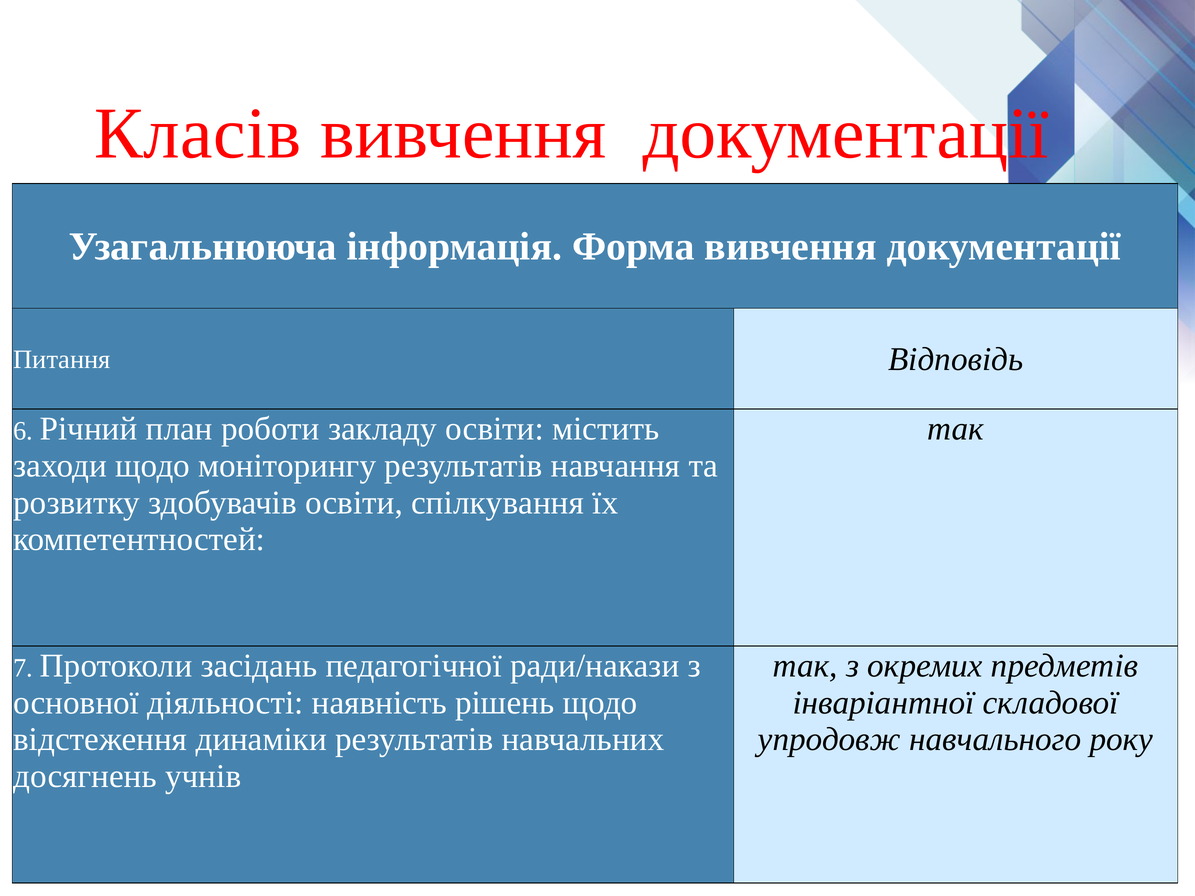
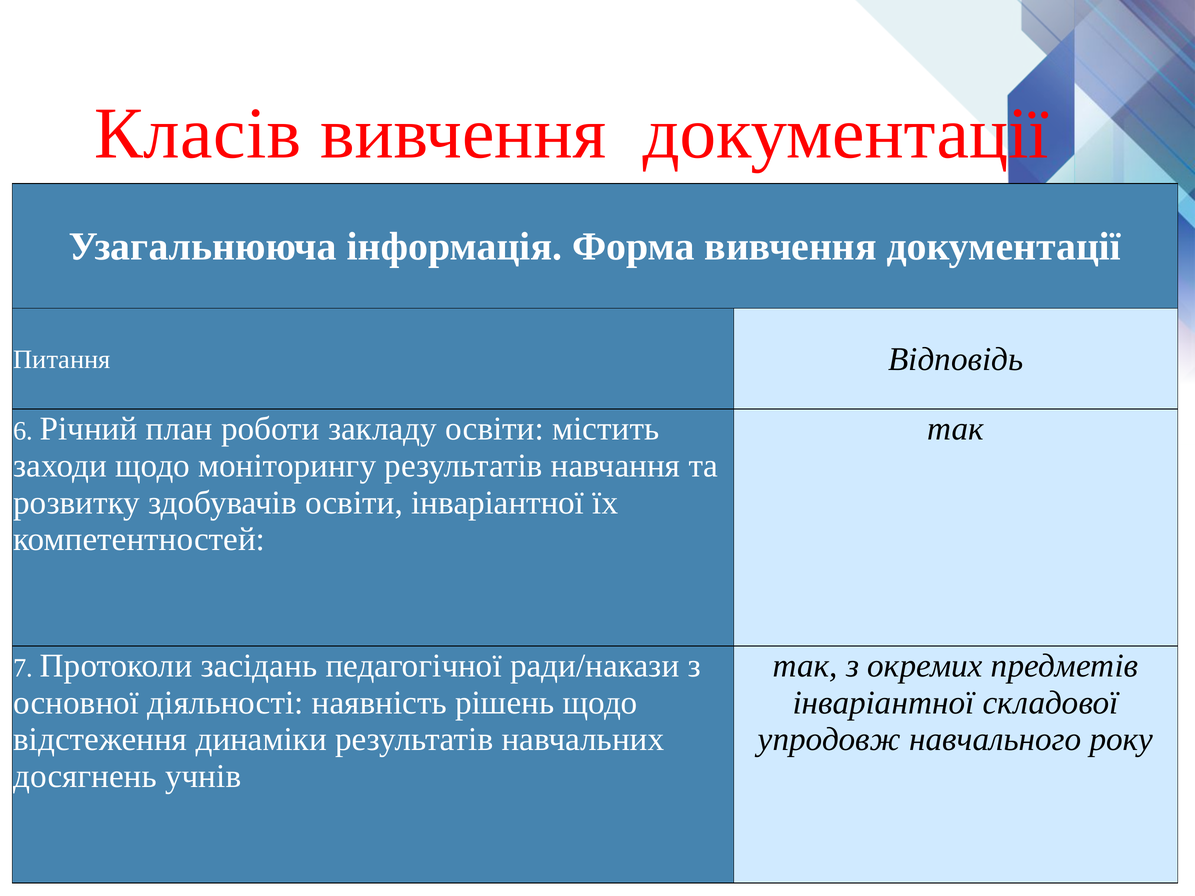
освіти спілкування: спілкування -> інваріантної (498, 503)
